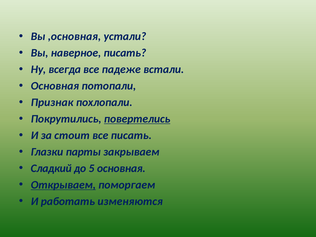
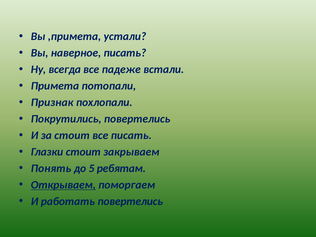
,основная: ,основная -> ,примета (74, 36)
Основная: Основная -> Примета (55, 86)
повертелись underline: present -> none (137, 119)
Глазки парты: парты -> стоит (83, 152)
Сладкий: Сладкий -> Понять (51, 168)
5 основная: основная -> ребятам (121, 168)
работать изменяются: изменяются -> повертелись (130, 201)
